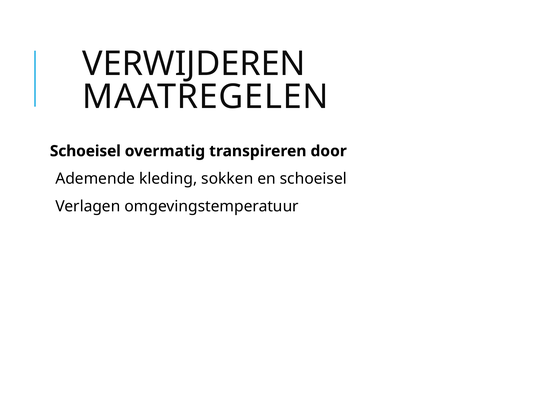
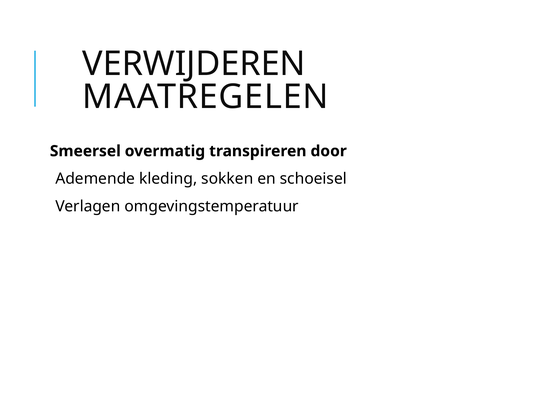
Schoeisel: Schoeisel -> Smeersel (85, 151)
